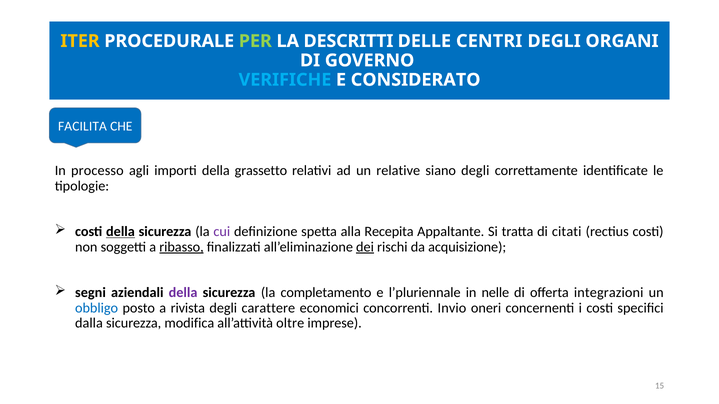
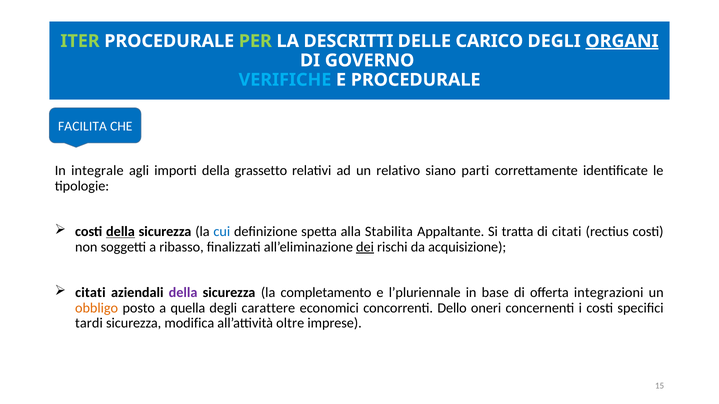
ITER colour: yellow -> light green (80, 41)
CENTRI: CENTRI -> CARICO (489, 41)
ORGANI underline: none -> present (622, 41)
E CONSIDERATO: CONSIDERATO -> PROCEDURALE (416, 80)
processo: processo -> integrale (97, 171)
relative: relative -> relativo (398, 171)
siano degli: degli -> parti (475, 171)
cui colour: purple -> blue (222, 232)
Recepita: Recepita -> Stabilita (389, 232)
ribasso underline: present -> none (181, 247)
segni: segni -> citati (90, 293)
nelle: nelle -> base (495, 293)
obbligo colour: blue -> orange (97, 308)
rivista: rivista -> quella (188, 308)
Invio: Invio -> Dello (452, 308)
dalla: dalla -> tardi (89, 324)
